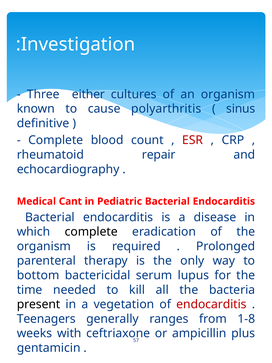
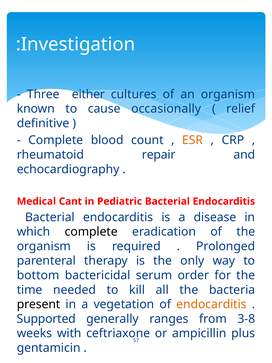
polyarthritis: polyarthritis -> occasionally (166, 109)
sinus: sinus -> relief (241, 109)
ESR colour: red -> orange (193, 140)
lupus: lupus -> order (193, 275)
endocarditis colour: red -> orange (211, 304)
Teenagers: Teenagers -> Supported (46, 319)
1-8: 1-8 -> 3-8 (246, 319)
